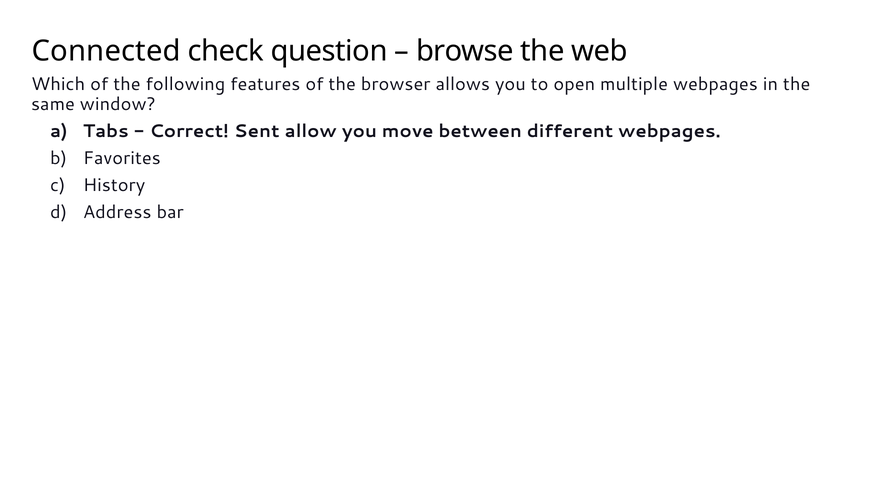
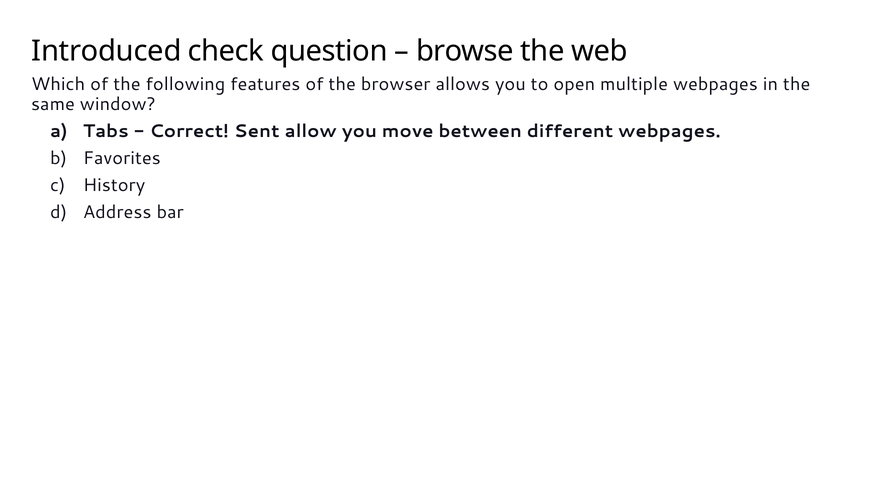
Connected: Connected -> Introduced (106, 51)
